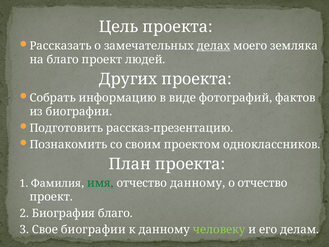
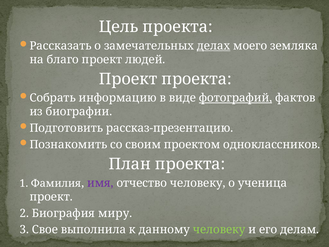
Других: Других -> Проект (128, 79)
фотографий underline: none -> present (236, 98)
имя colour: green -> purple (100, 183)
отчество данному: данному -> человеку (198, 183)
о отчество: отчество -> ученица (263, 183)
Биография благо: благо -> миру (115, 213)
Свое биографии: биографии -> выполнила (93, 229)
